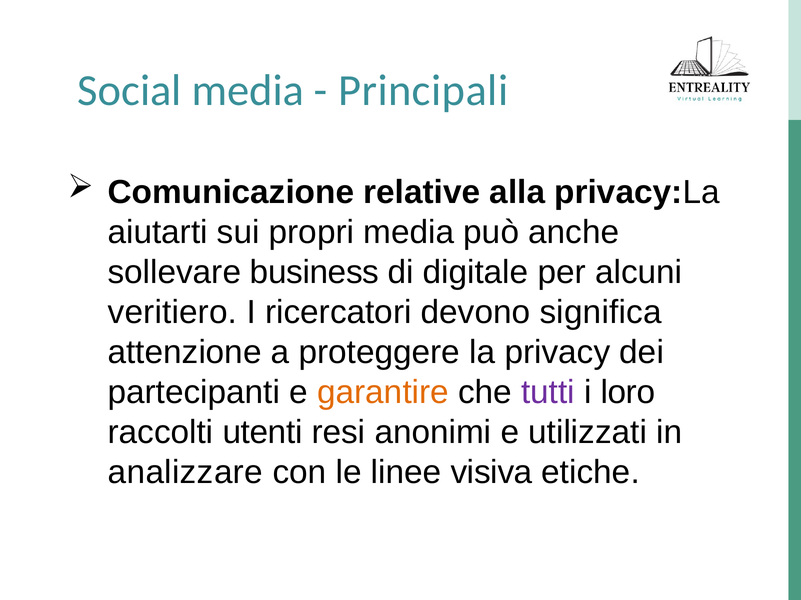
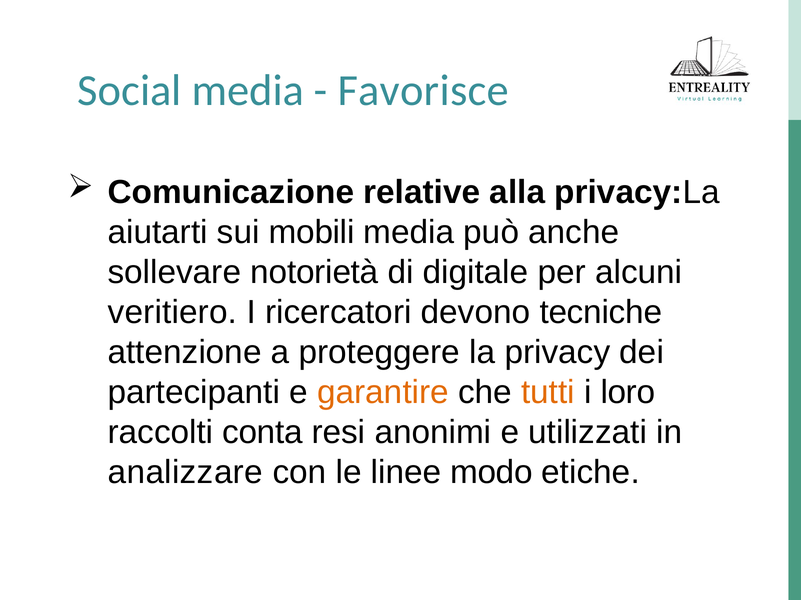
Principali: Principali -> Favorisce (423, 91)
propri: propri -> mobili (312, 233)
business: business -> notorietà (314, 273)
significa: significa -> tecniche (601, 313)
tutti colour: purple -> orange (548, 393)
utenti: utenti -> conta (263, 433)
visiva: visiva -> modo (492, 473)
